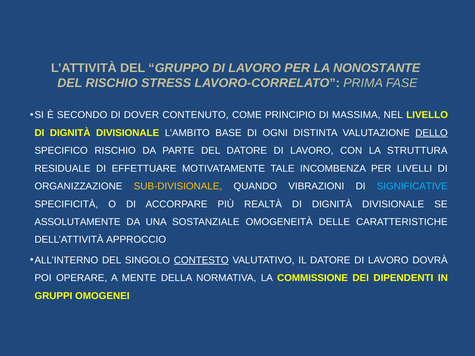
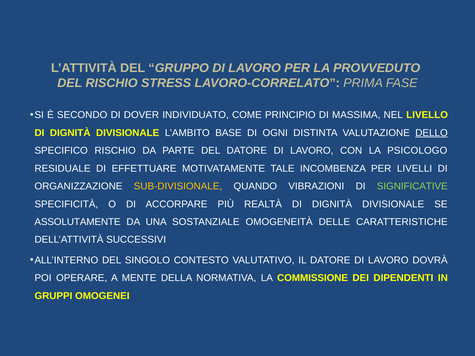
NONOSTANTE: NONOSTANTE -> PROVVEDUTO (377, 68)
CONTENUTO: CONTENUTO -> INDIVIDUATO (196, 115)
STRUTTURA: STRUTTURA -> PSICOLOGO (417, 151)
SIGNIFICATIVE colour: light blue -> light green (412, 186)
APPROCCIO: APPROCCIO -> SUCCESSIVI (136, 240)
CONTESTO underline: present -> none (201, 260)
